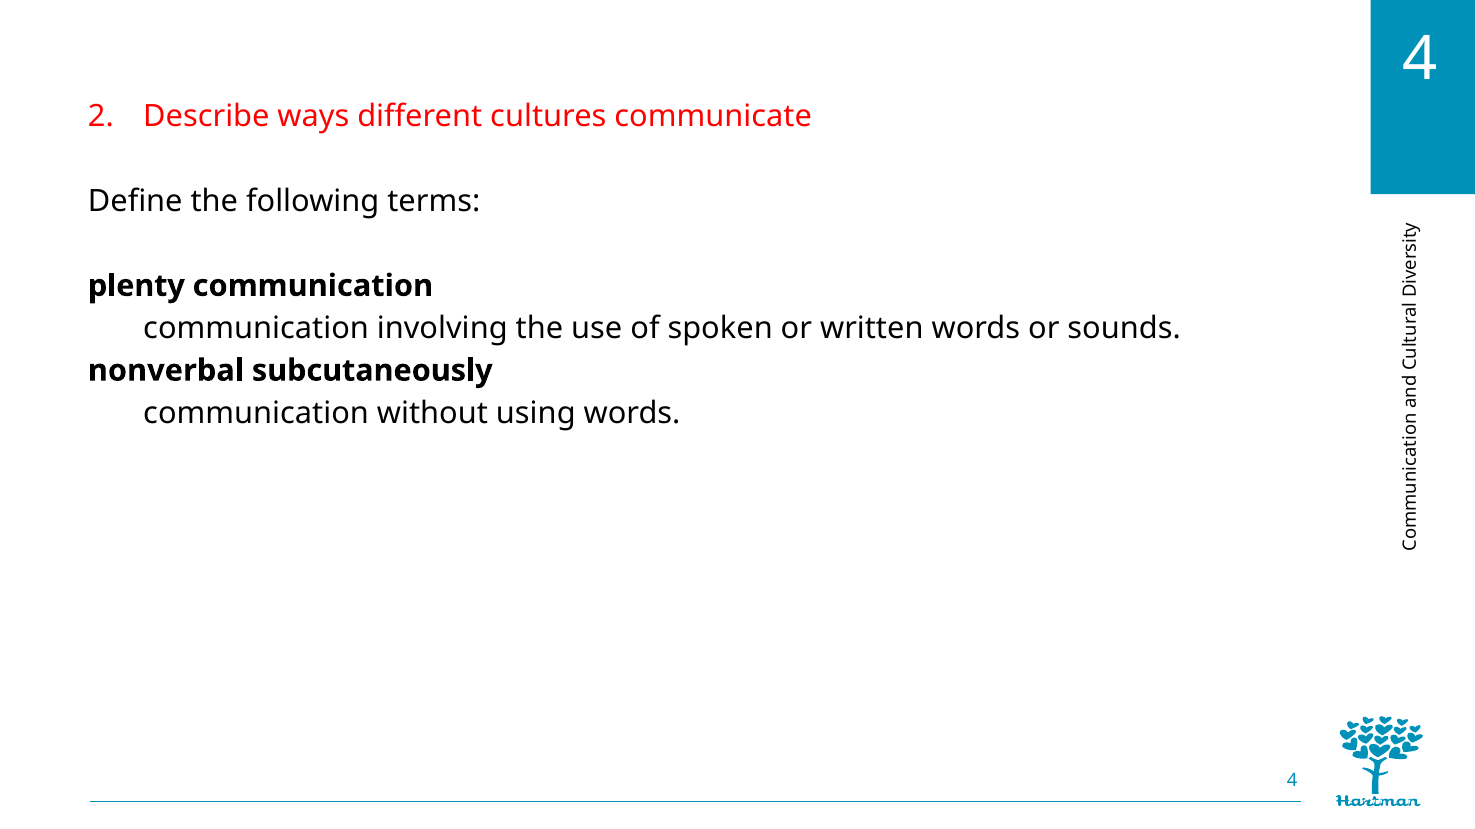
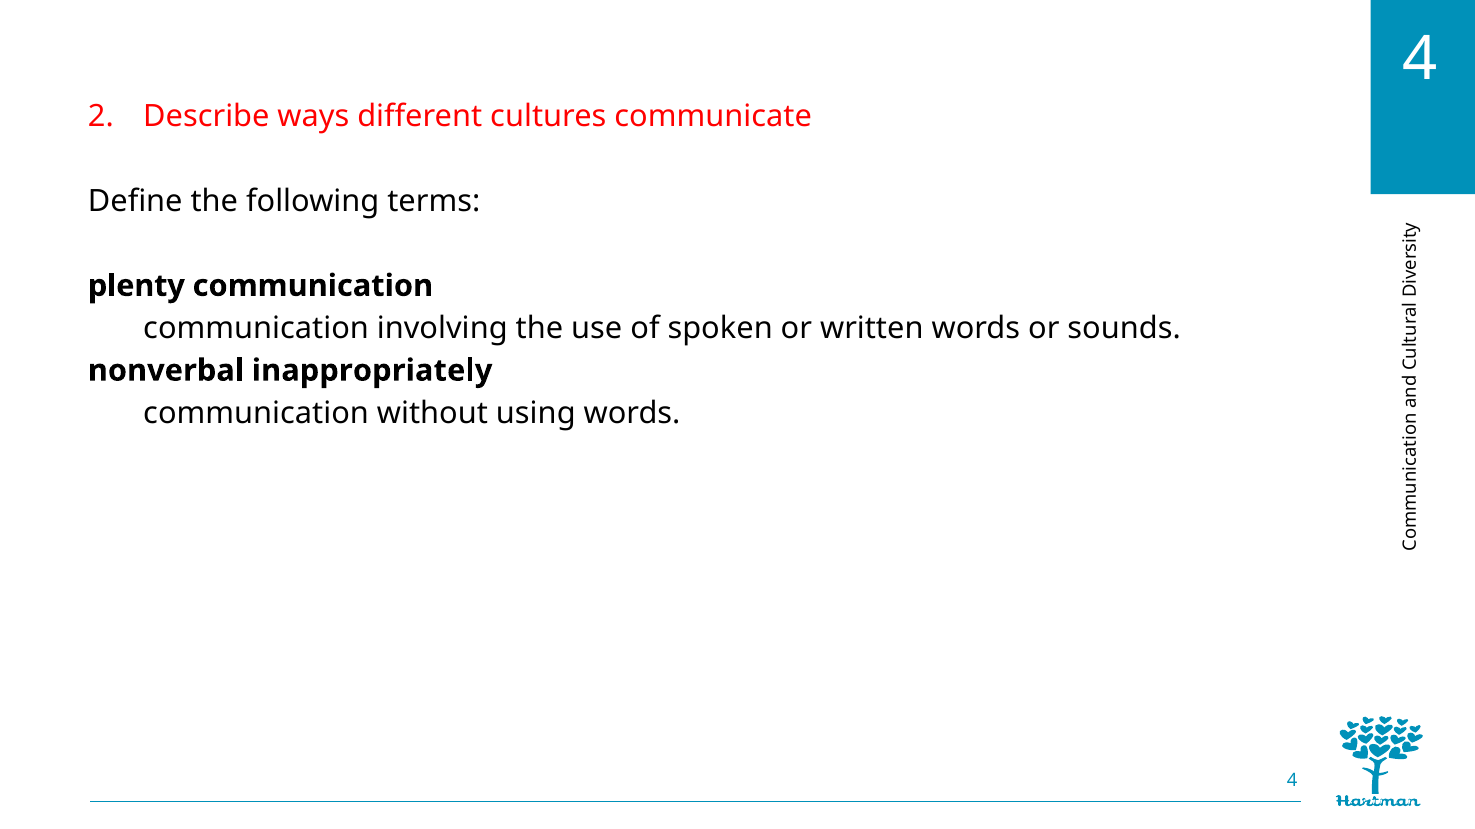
subcutaneously: subcutaneously -> inappropriately (372, 371)
